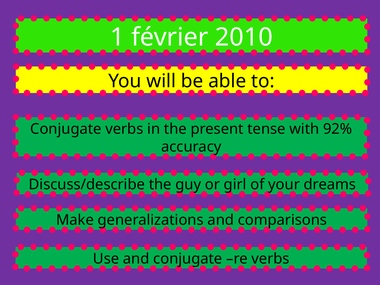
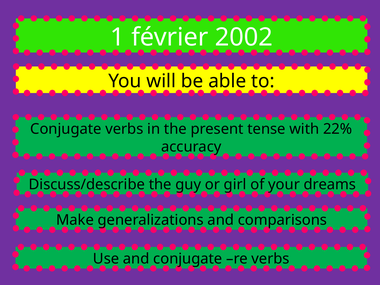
2010: 2010 -> 2002 (244, 37)
92%: 92% -> 22% (338, 129)
